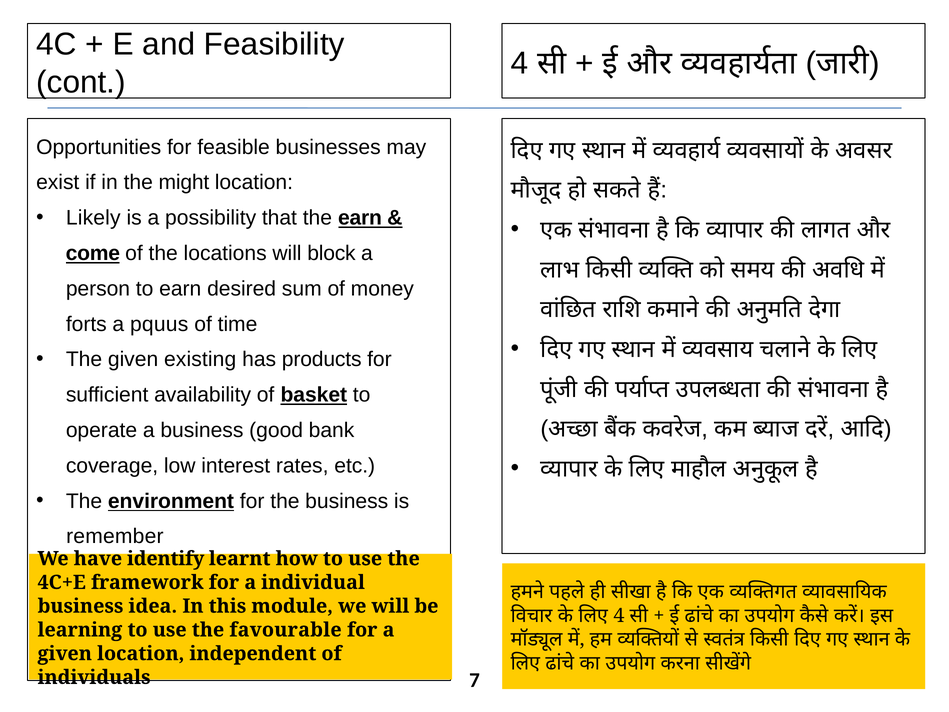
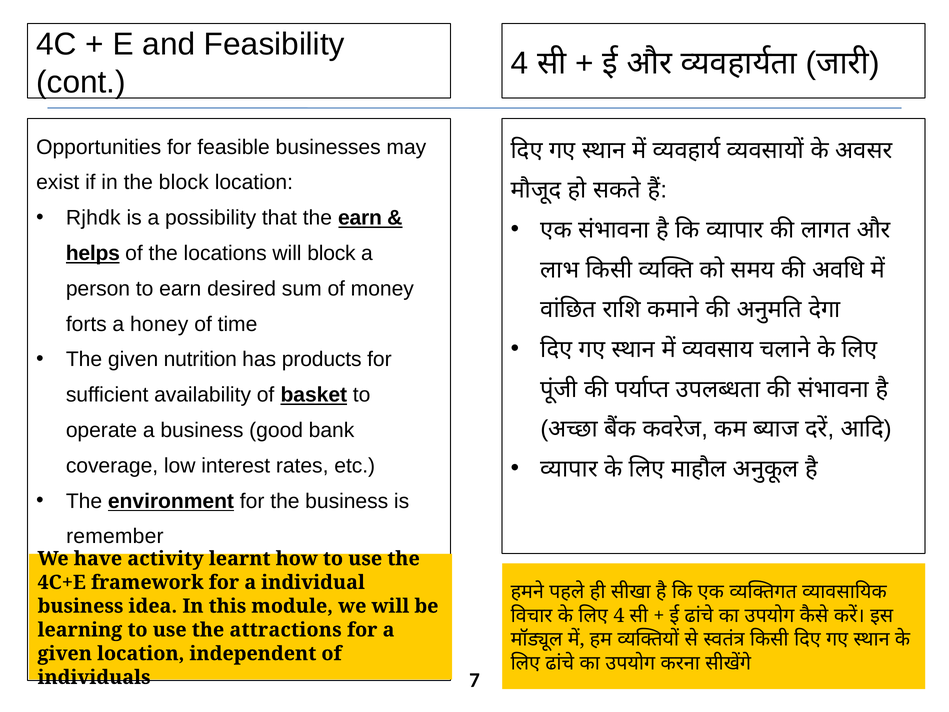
the might: might -> block (184, 182)
Likely: Likely -> Rjhdk (93, 218)
come: come -> helps (93, 253)
pquus: pquus -> honey (159, 324)
existing: existing -> nutrition (200, 359)
identify: identify -> activity (166, 559)
favourable: favourable -> attractions (286, 630)
